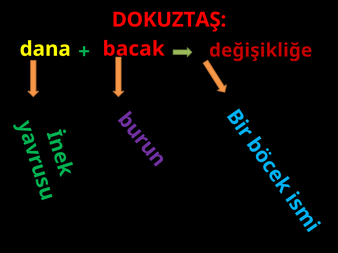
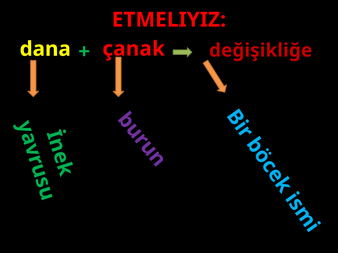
DOKUZTAŞ: DOKUZTAŞ -> ETMELIYIZ (169, 20)
bacak: bacak -> çanak (134, 49)
